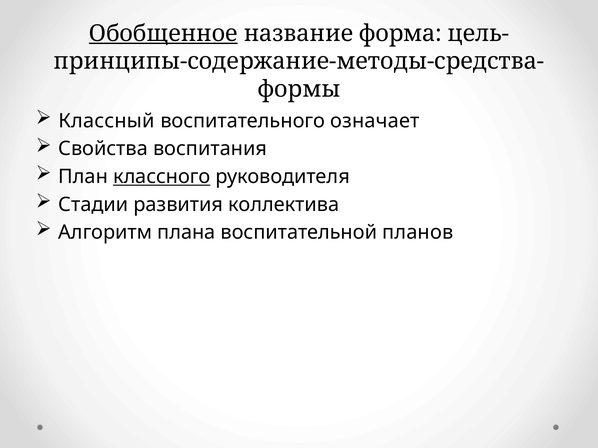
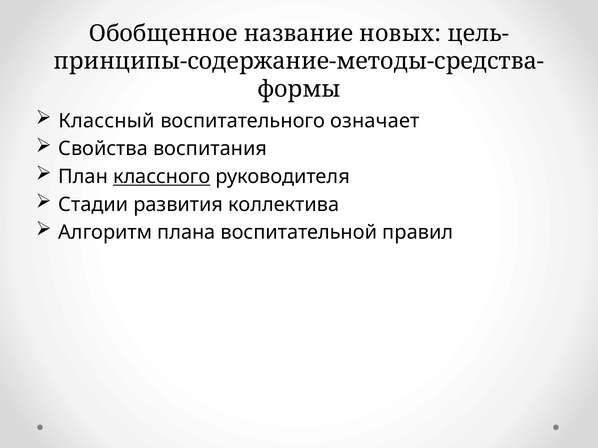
Обобщенное underline: present -> none (163, 33)
форма: форма -> новых (400, 33)
планов: планов -> правил (418, 233)
